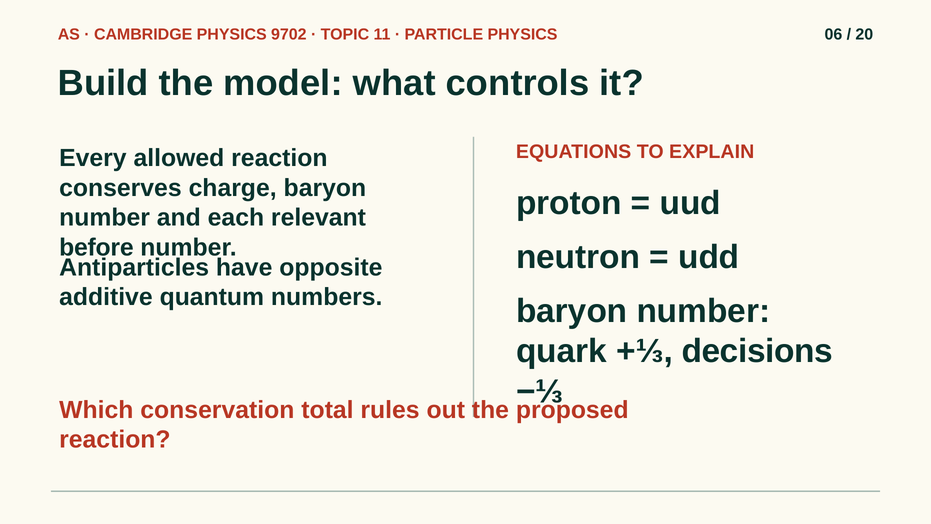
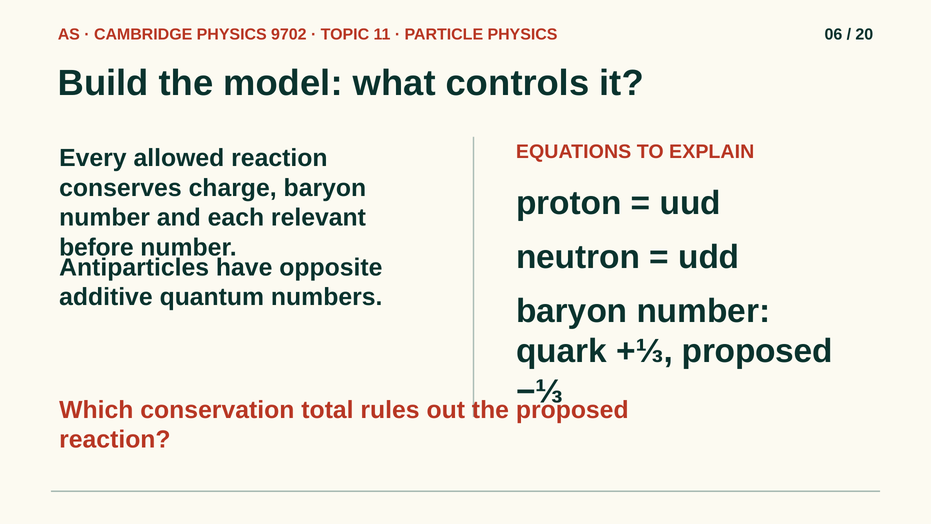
+⅓ decisions: decisions -> proposed (757, 351)
